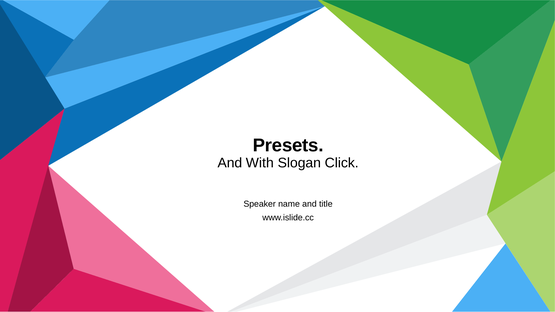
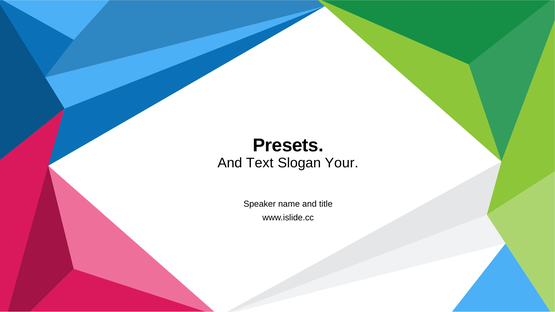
With: With -> Text (260, 163)
Click: Click -> Your (342, 163)
